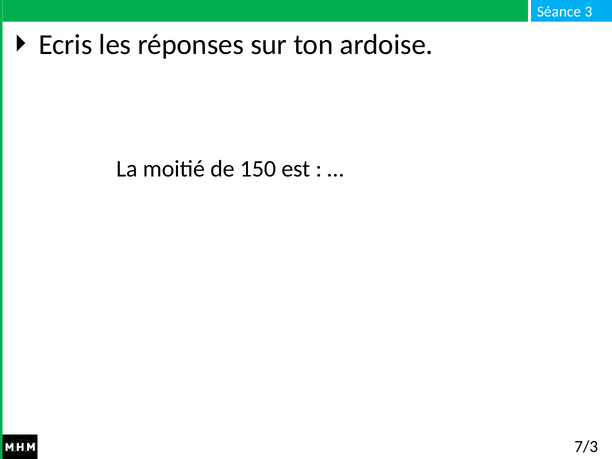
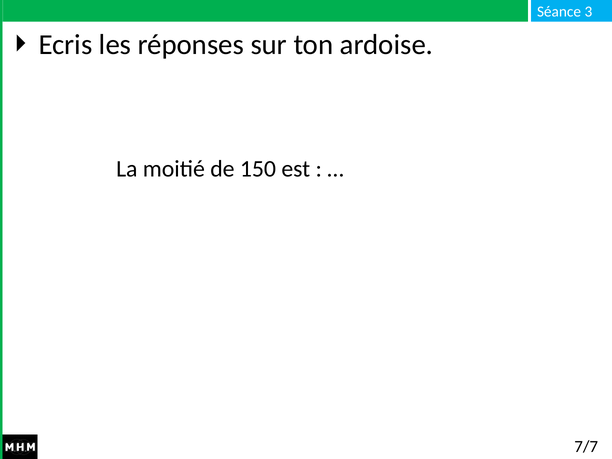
7/3: 7/3 -> 7/7 (586, 447)
